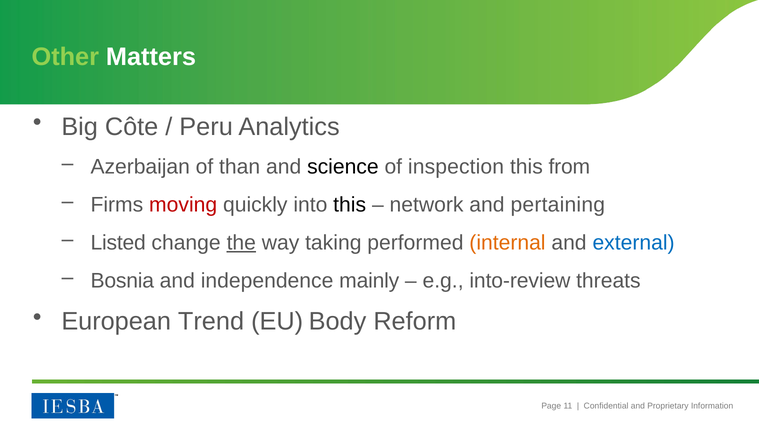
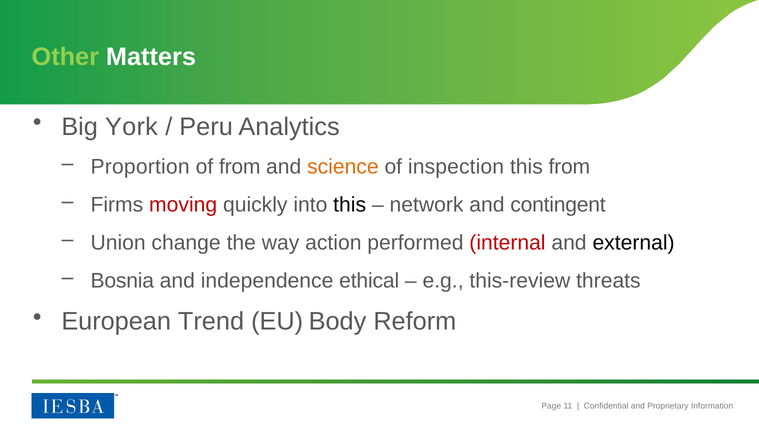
Côte: Côte -> York (131, 127)
Azerbaijan: Azerbaijan -> Proportion (140, 167)
of than: than -> from (240, 167)
science colour: black -> orange (343, 167)
pertaining: pertaining -> contingent (558, 205)
Listed: Listed -> Union (118, 243)
the underline: present -> none (241, 243)
taking: taking -> action (333, 243)
internal colour: orange -> red (507, 243)
external colour: blue -> black (634, 243)
mainly: mainly -> ethical (369, 281)
into-review: into-review -> this-review (520, 281)
